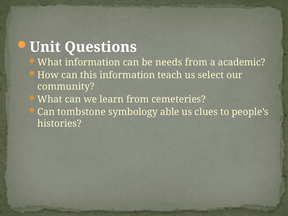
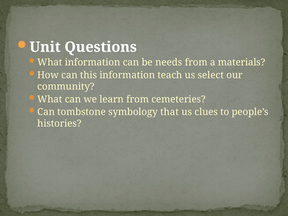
academic: academic -> materials (242, 62)
able: able -> that (170, 112)
